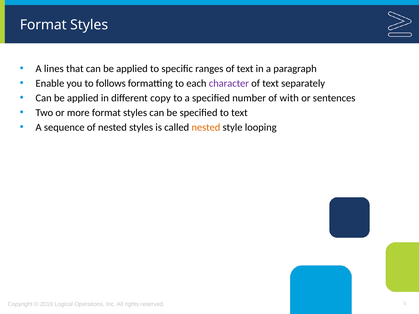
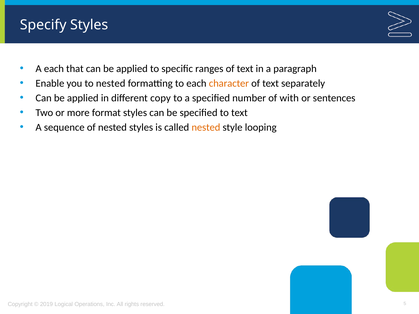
Format: Format -> Specify (43, 25)
A lines: lines -> each (54, 69)
to follows: follows -> nested (111, 83)
character colour: purple -> orange (229, 83)
